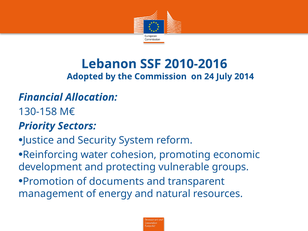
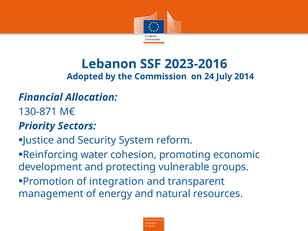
2010-2016: 2010-2016 -> 2023-2016 (196, 64)
130-158: 130-158 -> 130-871 (38, 112)
documents: documents -> integration (117, 181)
